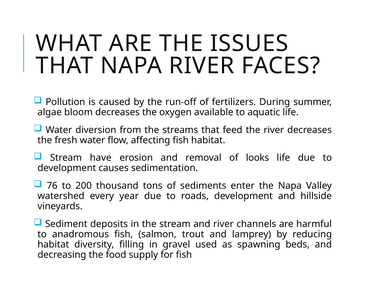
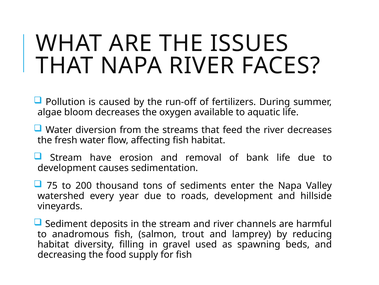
looks: looks -> bank (257, 157)
76: 76 -> 75 (52, 185)
